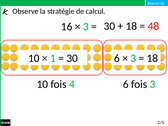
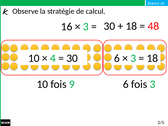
1: 1 -> 4 (53, 58)
4: 4 -> 9 (72, 84)
